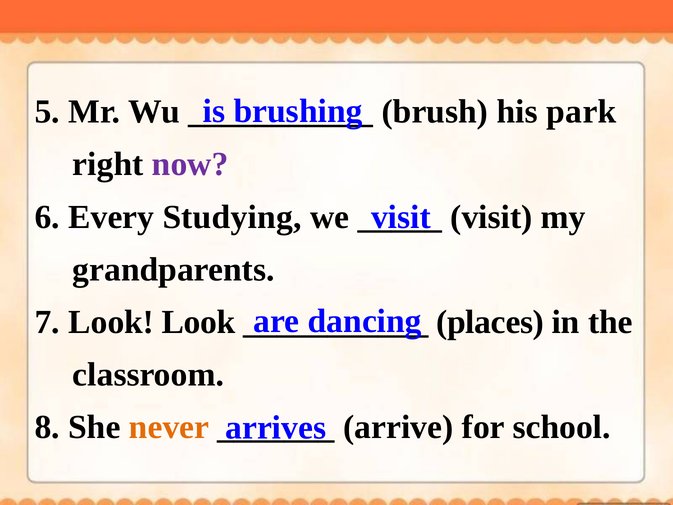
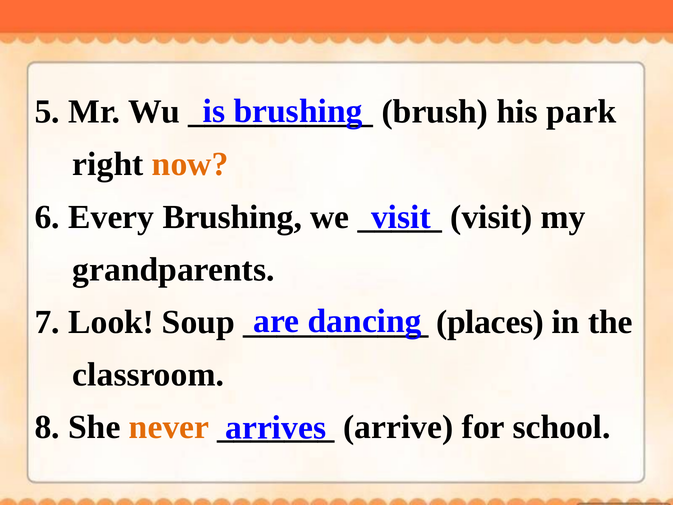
now colour: purple -> orange (190, 164)
Every Studying: Studying -> Brushing (232, 217)
Look Look: Look -> Soup (198, 322)
